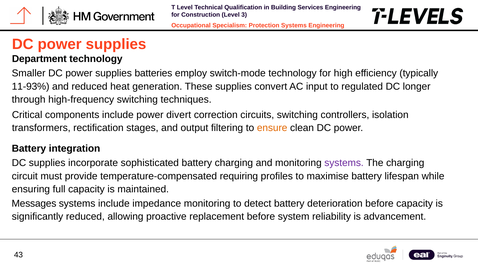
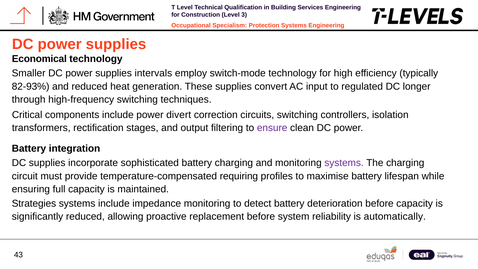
Department: Department -> Economical (39, 59)
batteries: batteries -> intervals (153, 73)
11-93%: 11-93% -> 82-93% (31, 86)
ensure colour: orange -> purple (272, 128)
Messages: Messages -> Strategies (34, 203)
advancement: advancement -> automatically (395, 216)
